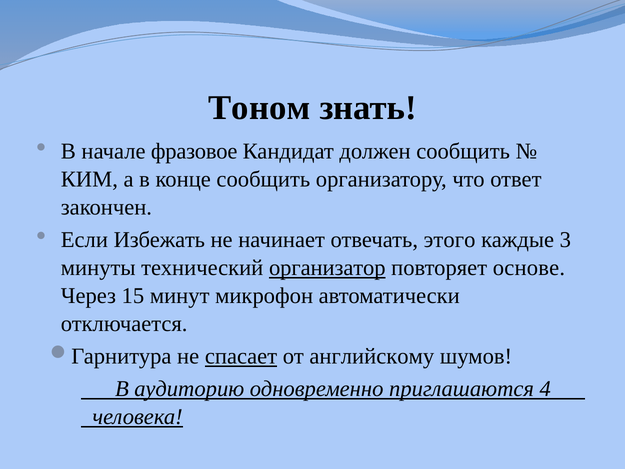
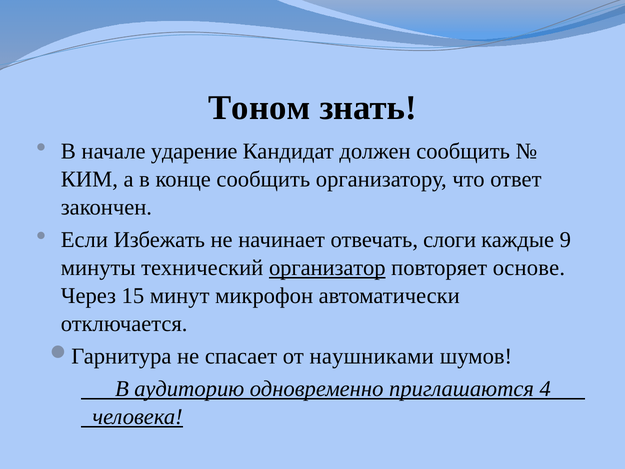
фразовое: фразовое -> ударение (194, 151)
этого: этого -> слоги (450, 240)
3: 3 -> 9 (565, 240)
спасает underline: present -> none (241, 356)
английскому: английскому -> наушниками (372, 356)
